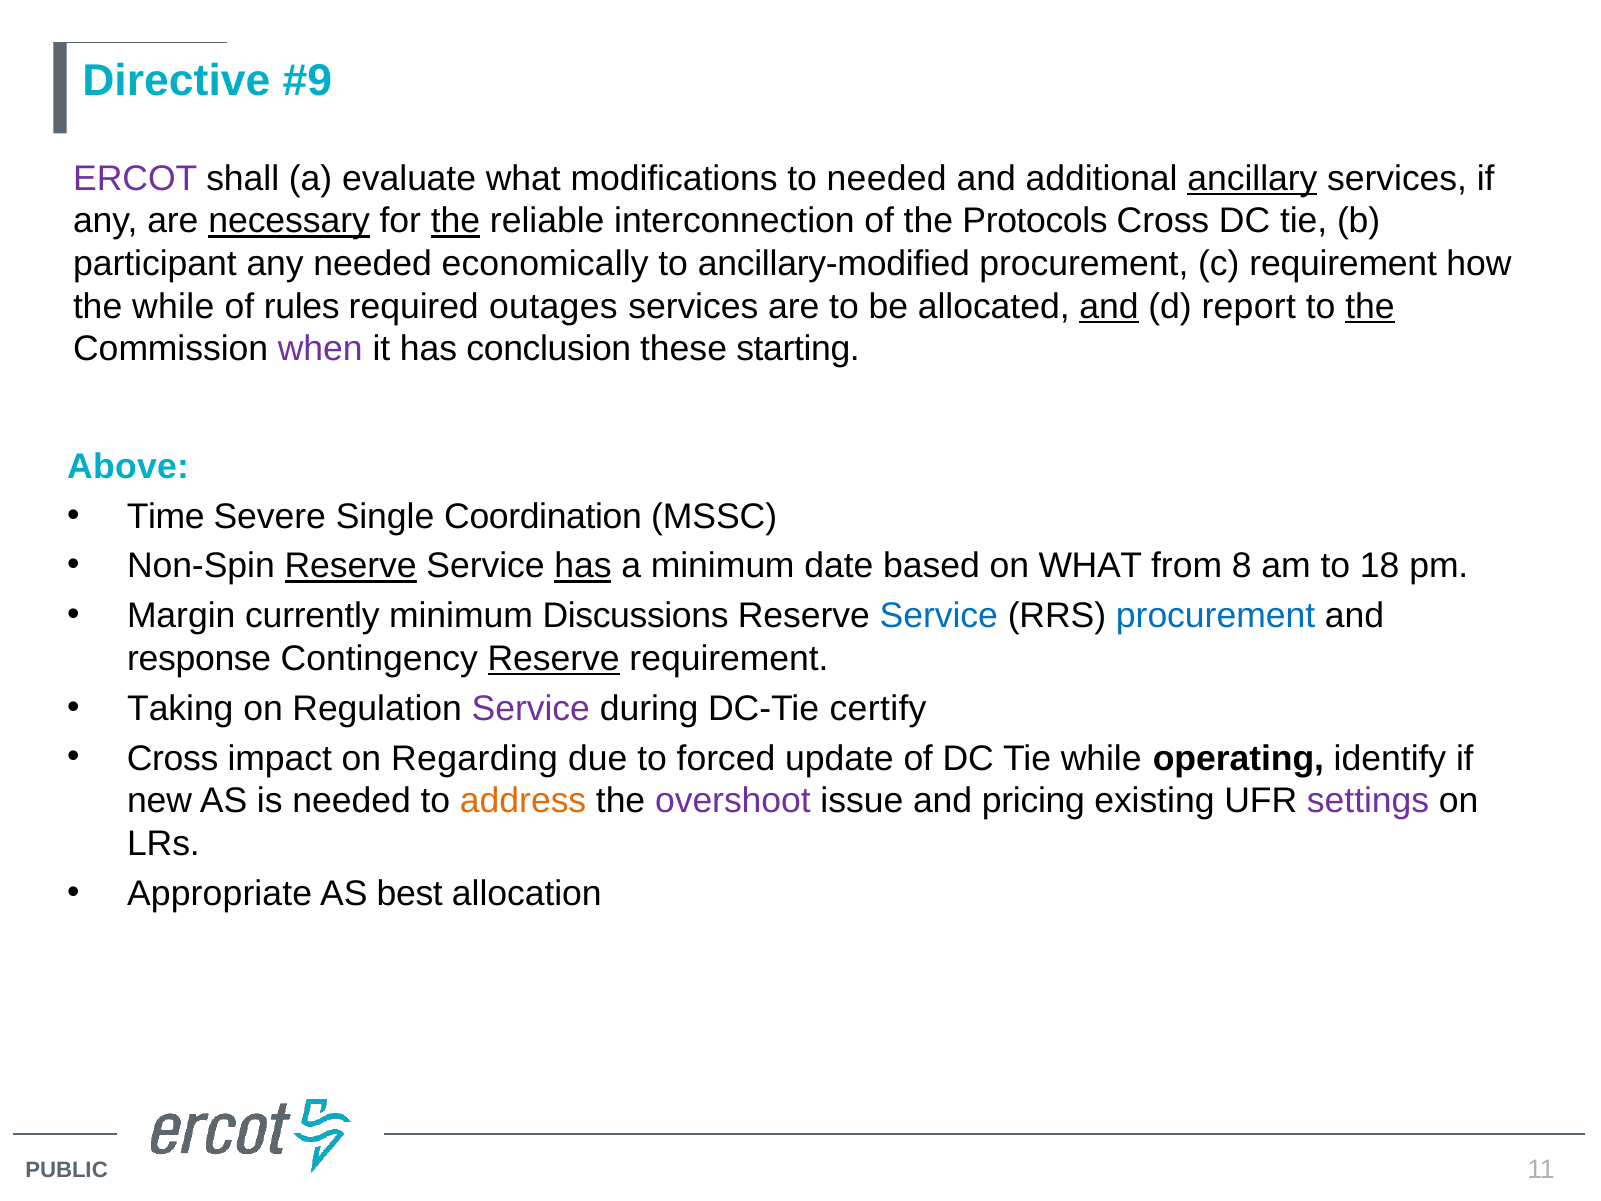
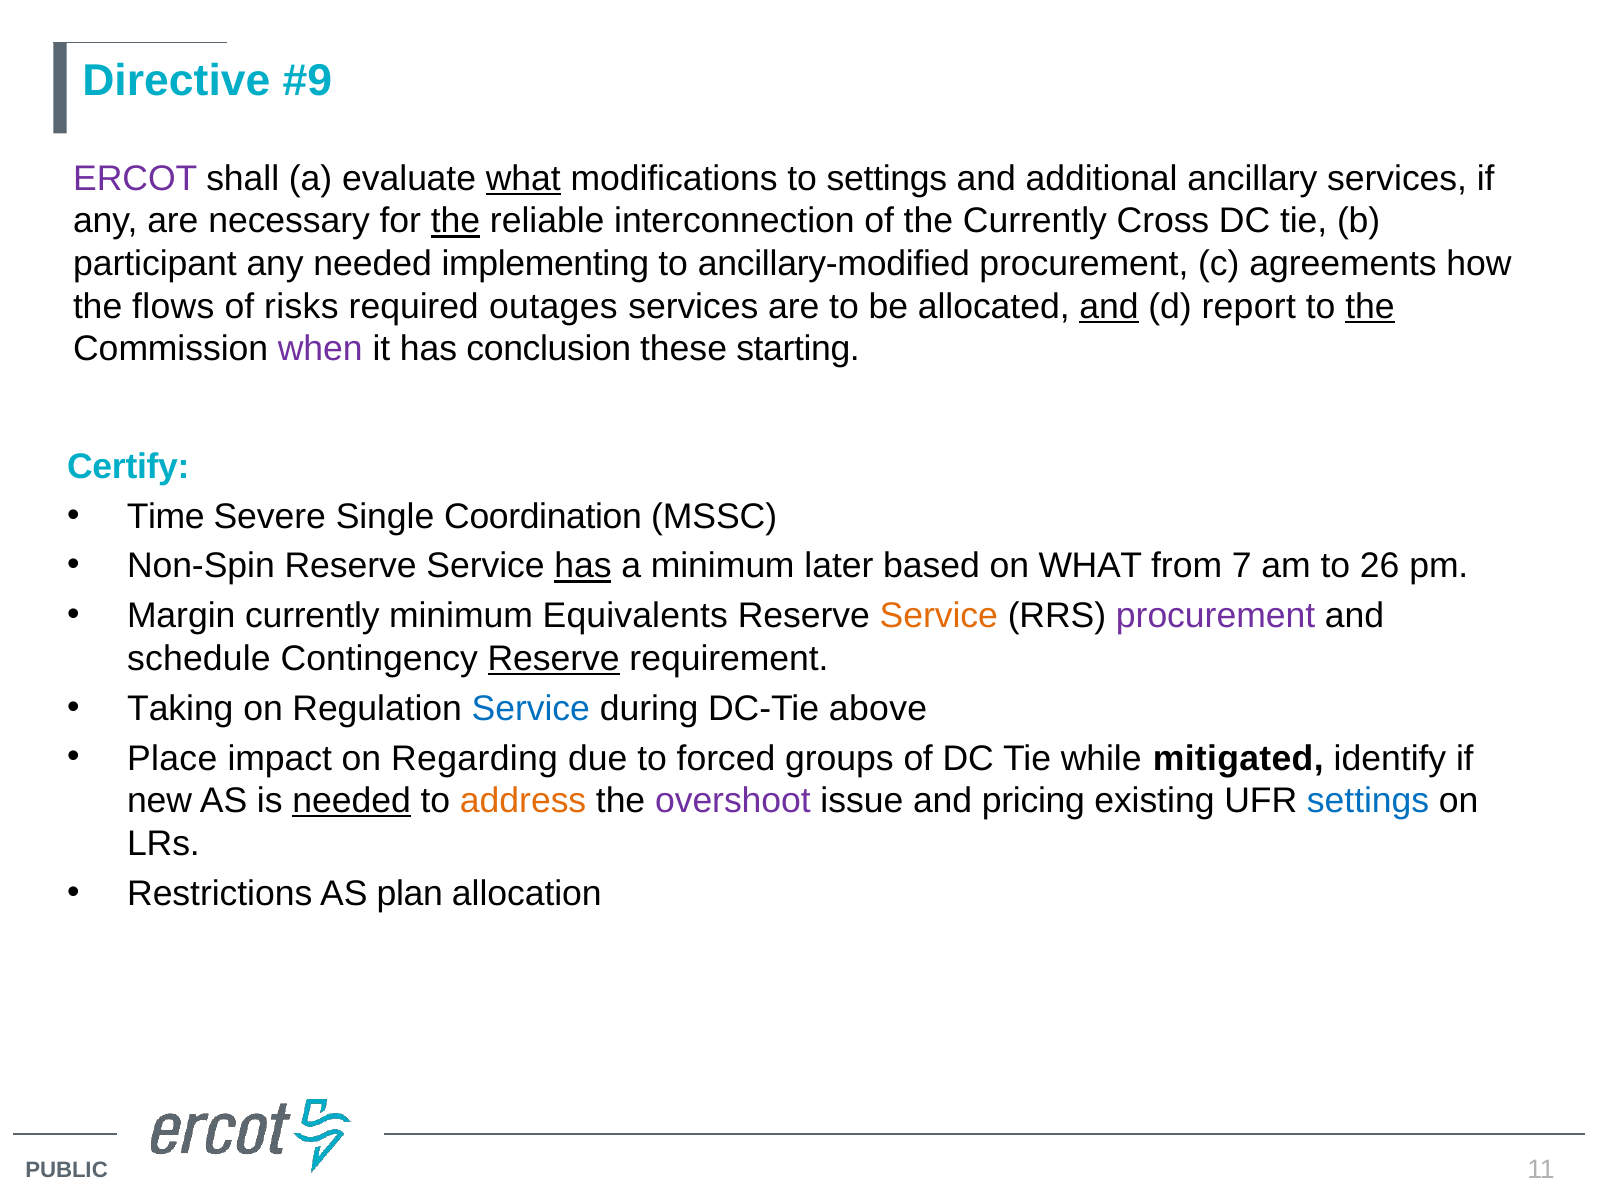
what underline: none -> present (523, 178)
to needed: needed -> settings (887, 178)
ancillary underline: present -> none (1252, 178)
necessary underline: present -> none (289, 221)
the Protocols: Protocols -> Currently (1035, 221)
economically: economically -> implementing (545, 264)
c requirement: requirement -> agreements (1343, 264)
the while: while -> flows (173, 306)
rules: rules -> risks (301, 306)
Above: Above -> Certify (128, 466)
Reserve underline: present -> none (351, 566)
date: date -> later (839, 566)
8: 8 -> 7 (1242, 566)
18: 18 -> 26 (1380, 566)
Discussions: Discussions -> Equivalents (635, 616)
Service colour: blue -> orange (939, 616)
procurement colour: blue -> purple (1216, 616)
response: response -> schedule (199, 659)
Service colour: purple -> blue (531, 708)
certify: certify -> above (878, 708)
Cross: Cross -> Place (172, 758)
update: update -> groups (839, 758)
operating: operating -> mitigated (1238, 758)
needed underline: none -> present (352, 801)
settings colour: purple -> blue (1368, 801)
Appropriate: Appropriate -> Restrictions (220, 893)
best: best -> plan (410, 893)
